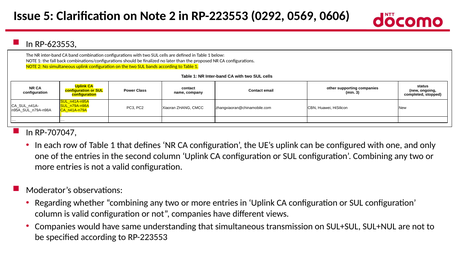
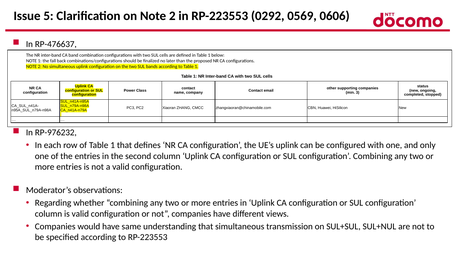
RP-623553: RP-623553 -> RP-476637 (56, 44)
RP-707047: RP-707047 -> RP-976232 (56, 133)
